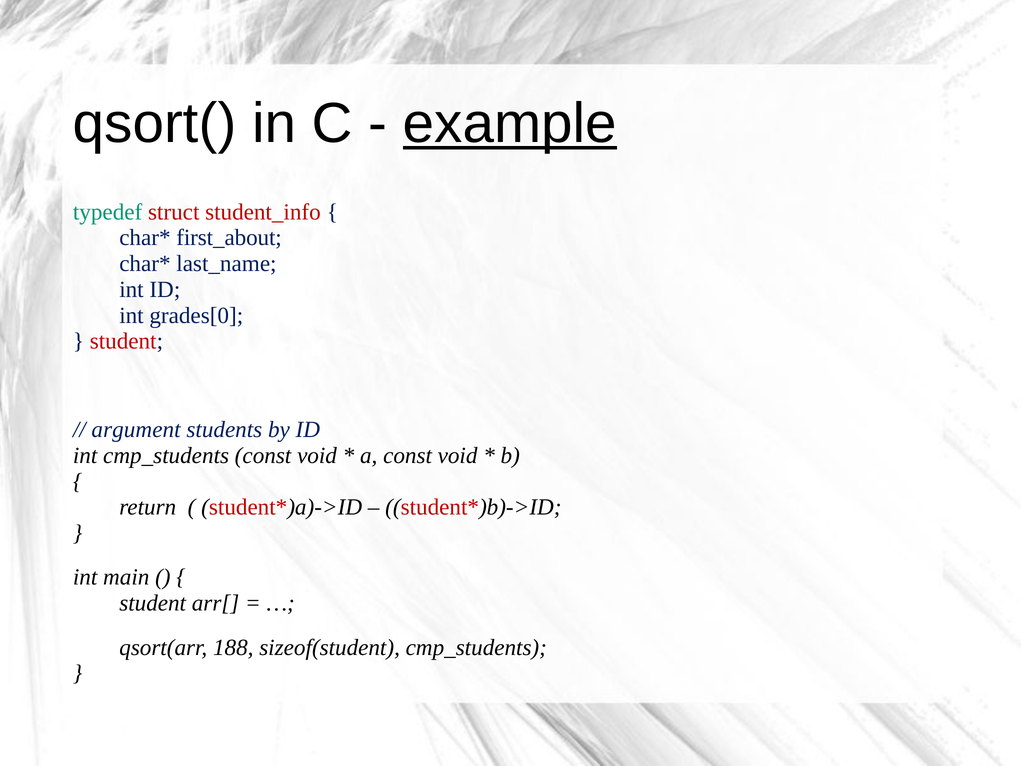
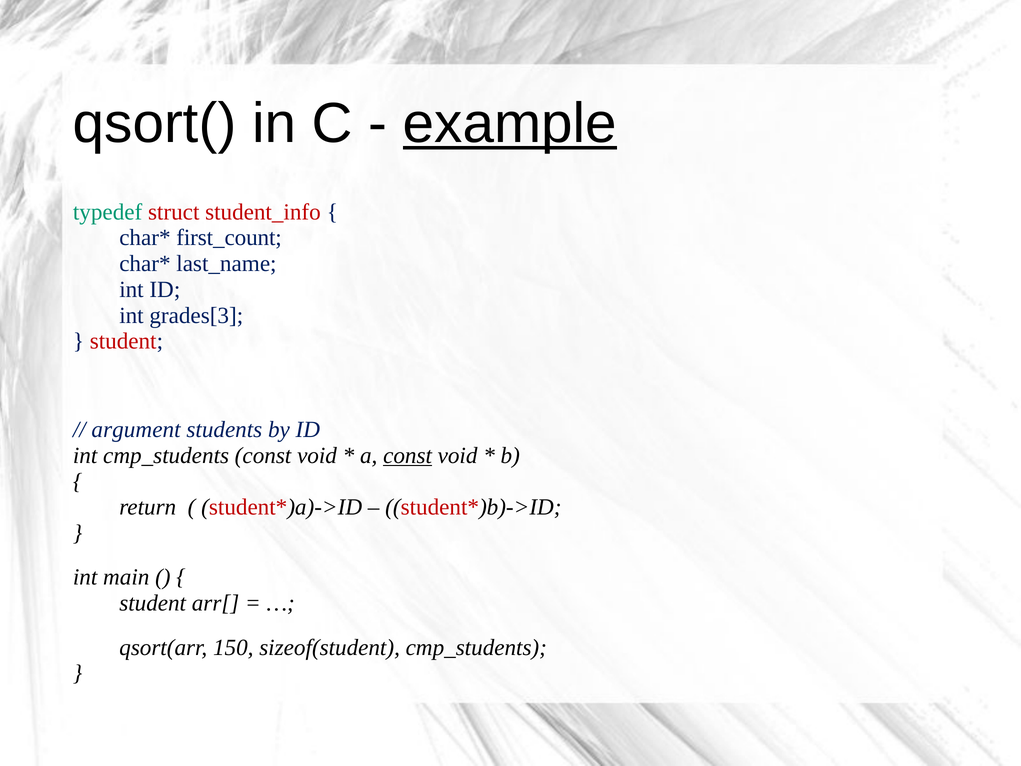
first_about: first_about -> first_count (229, 238)
grades[0: grades[0 -> grades[3 (196, 315)
const underline: none -> present (408, 455)
188: 188 -> 150 (233, 647)
